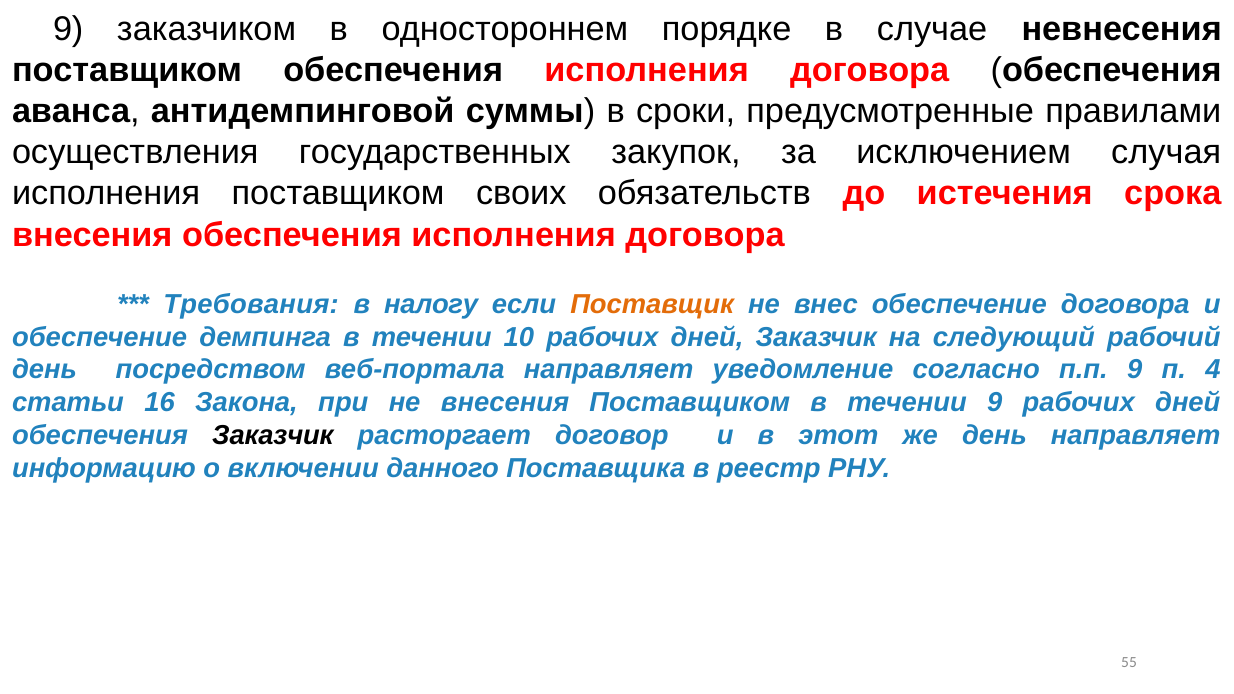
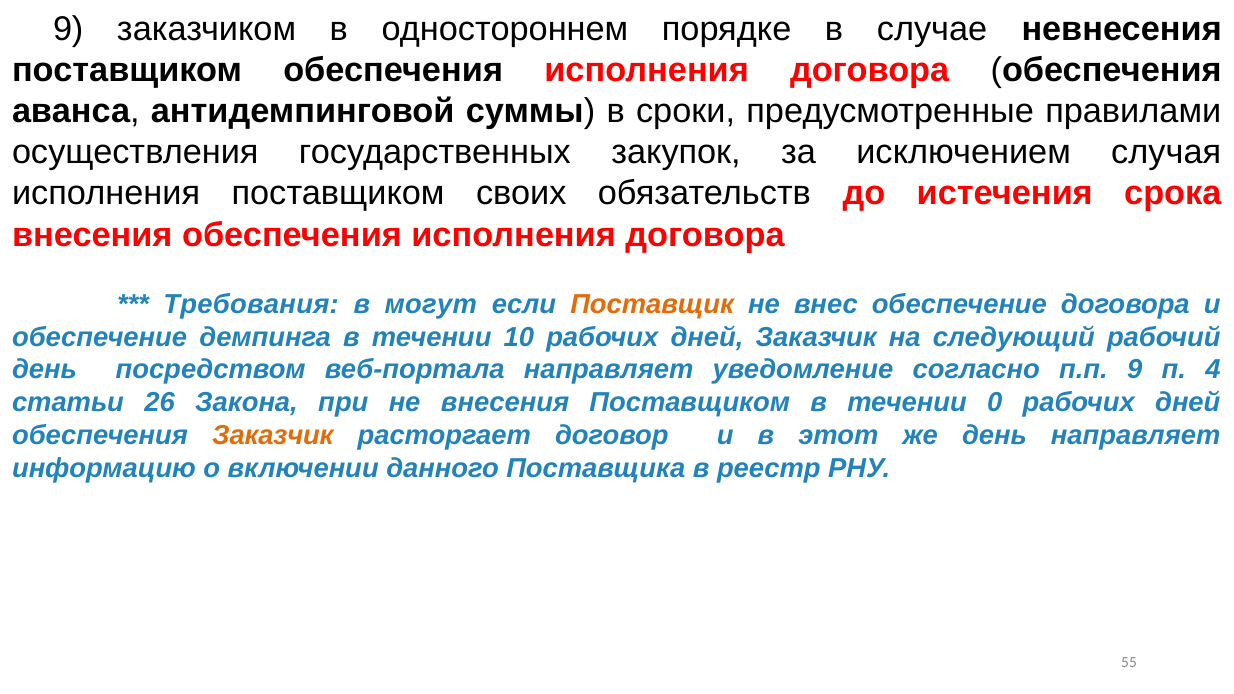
налогу: налогу -> могут (431, 304)
16: 16 -> 26 (160, 403)
течении 9: 9 -> 0 (995, 403)
Заказчик colour: black -> orange (273, 436)
